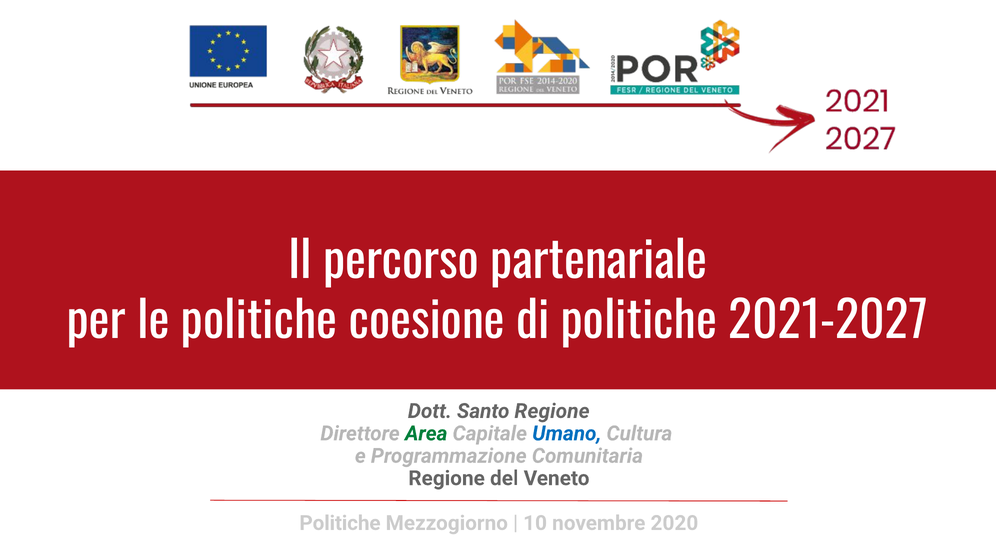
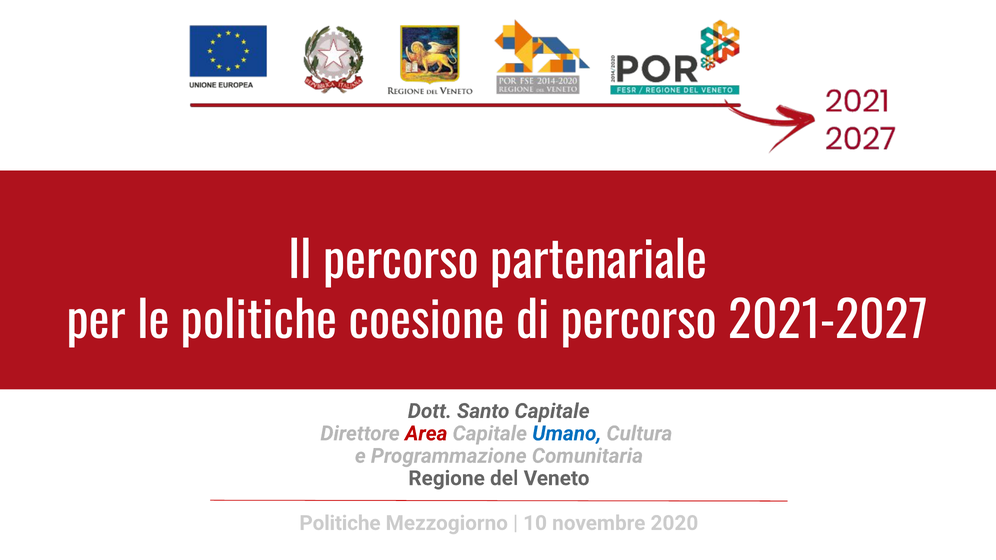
di politiche: politiche -> percorso (639, 322)
Santo Regione: Regione -> Capitale (552, 411)
Area colour: green -> red (426, 434)
